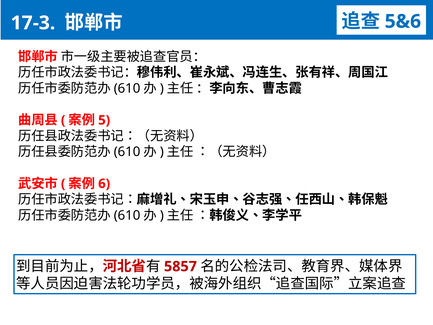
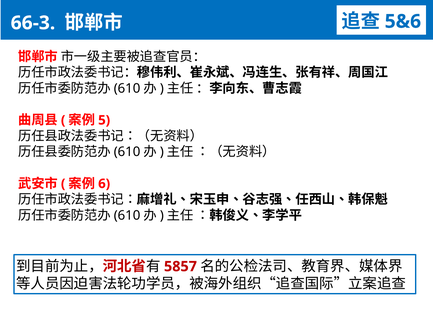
17-3: 17-3 -> 66-3 (33, 23)
